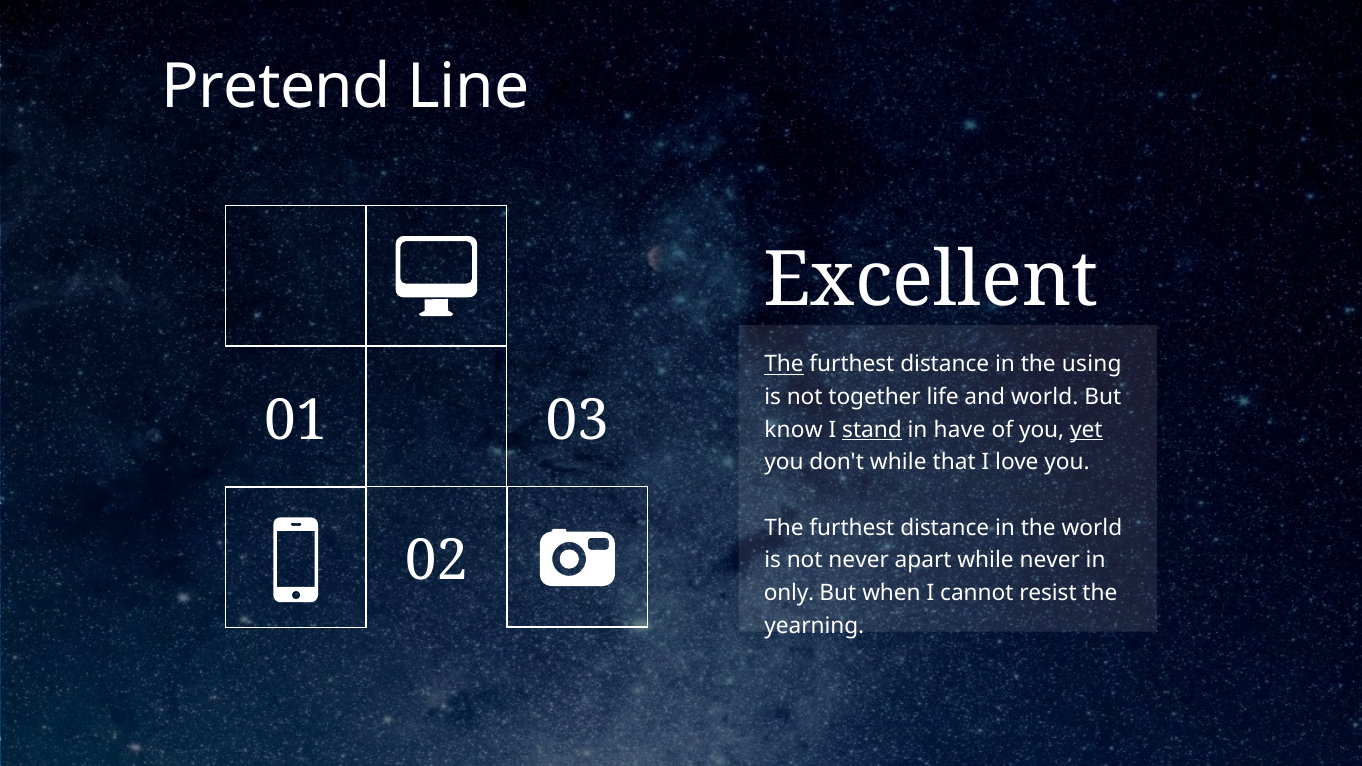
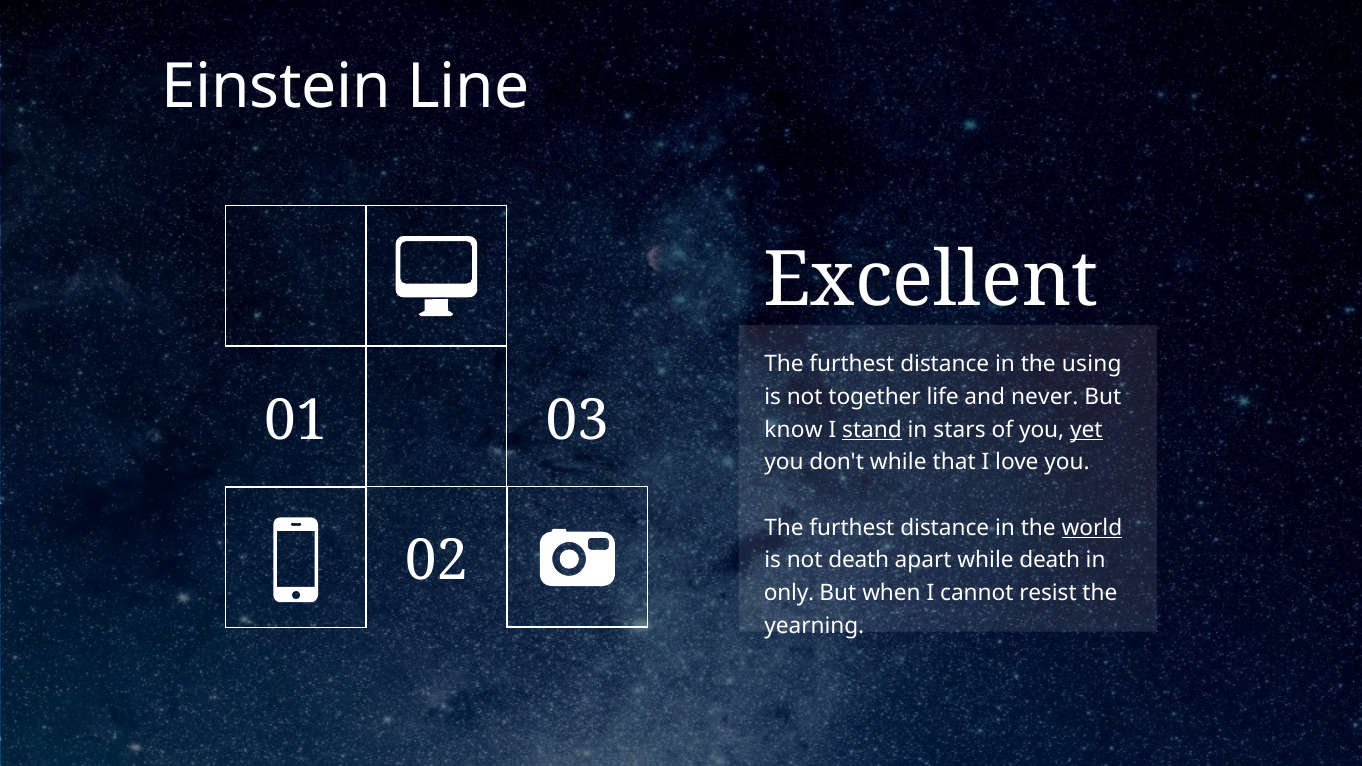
Pretend: Pretend -> Einstein (276, 87)
The underline: present -> none (784, 365)
and world: world -> never (1045, 397)
have: have -> stars (960, 430)
world underline: none -> present (1092, 528)
not never: never -> death (859, 560)
while never: never -> death (1050, 560)
